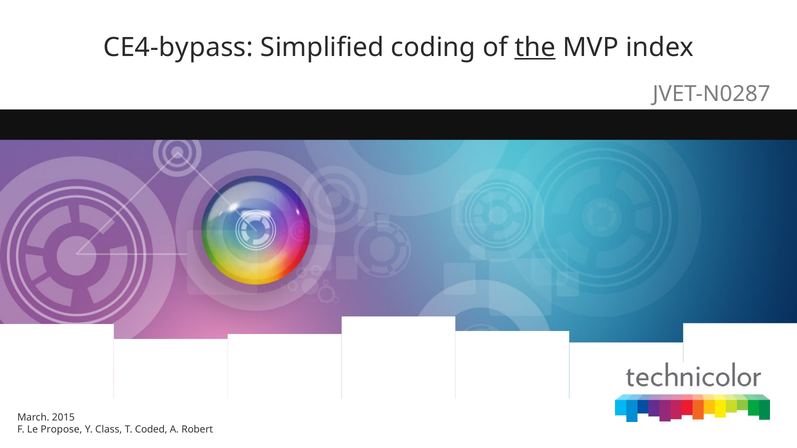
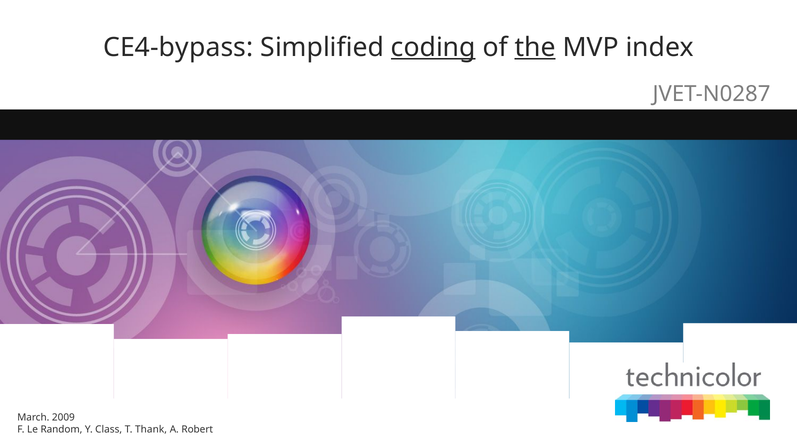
coding underline: none -> present (433, 47)
2015: 2015 -> 2009 (63, 418)
Propose: Propose -> Random (61, 430)
Coded: Coded -> Thank (151, 430)
